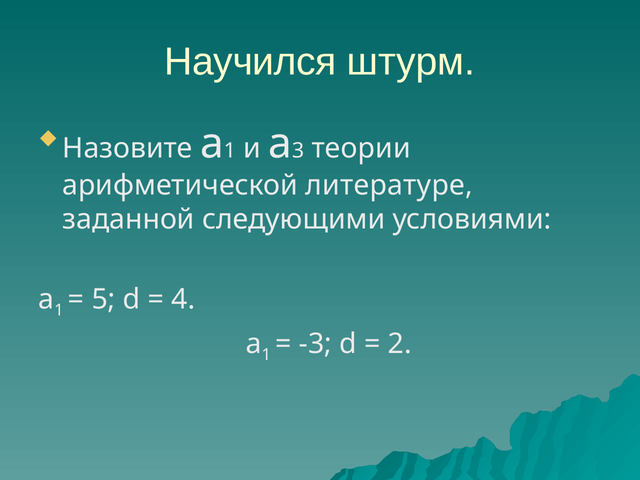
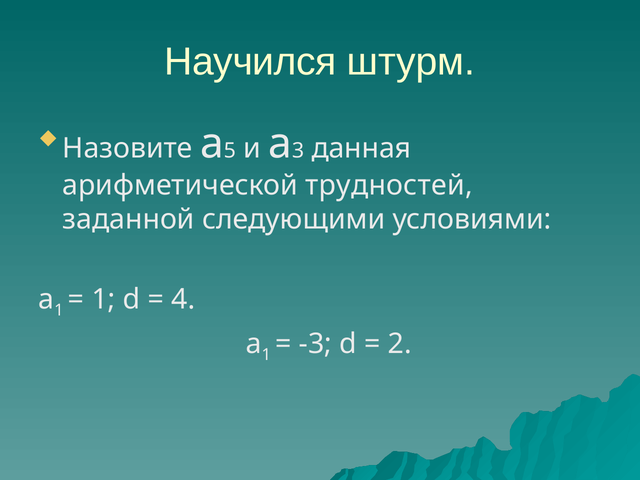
1: 1 -> 5 (230, 151)
теории: теории -> данная (361, 148)
литературе: литературе -> трудностей (389, 185)
5: 5 -> 1 (103, 299)
